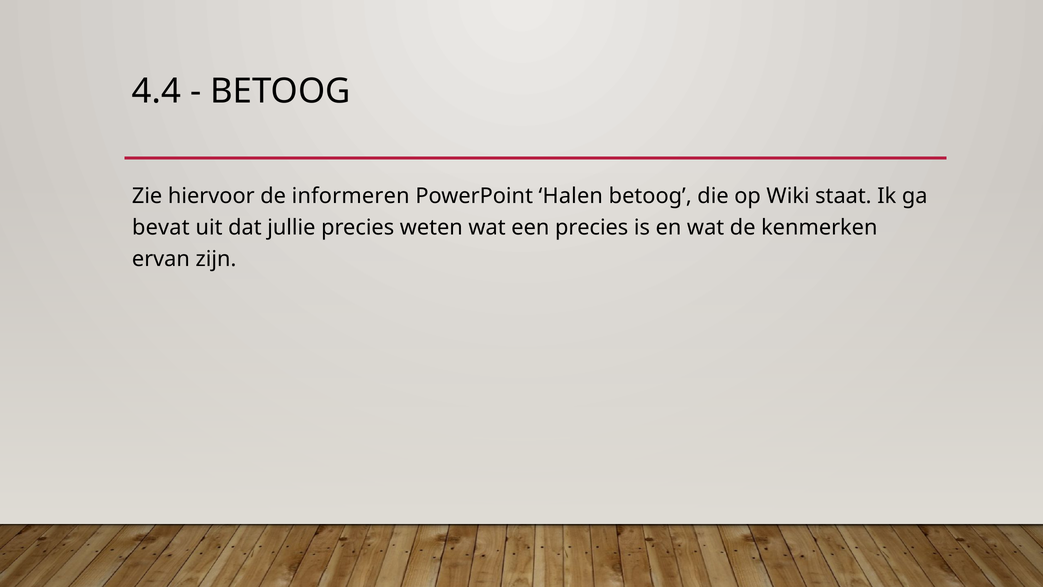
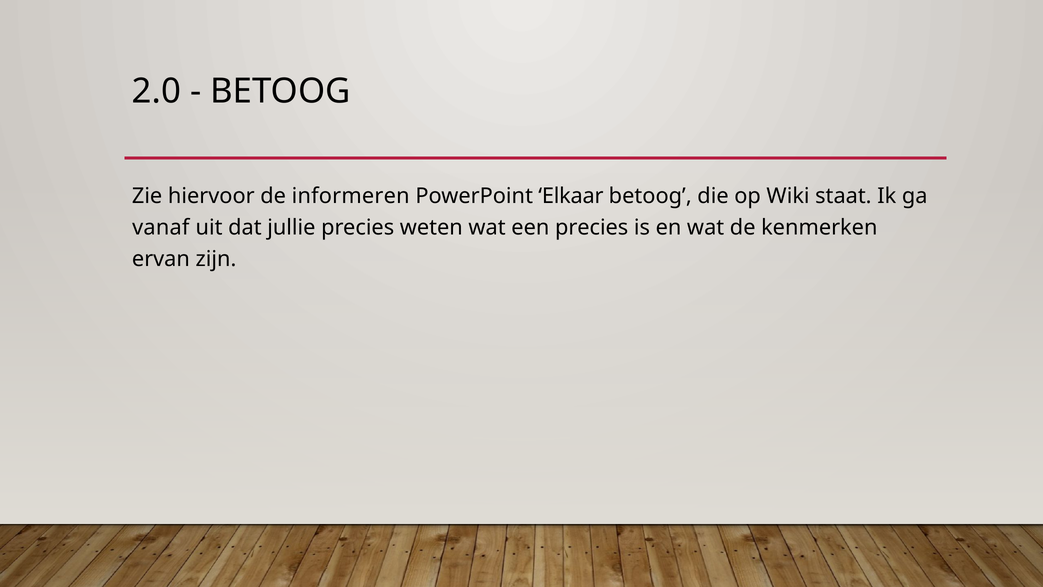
4.4: 4.4 -> 2.0 (157, 91)
Halen: Halen -> Elkaar (571, 196)
bevat: bevat -> vanaf (161, 227)
